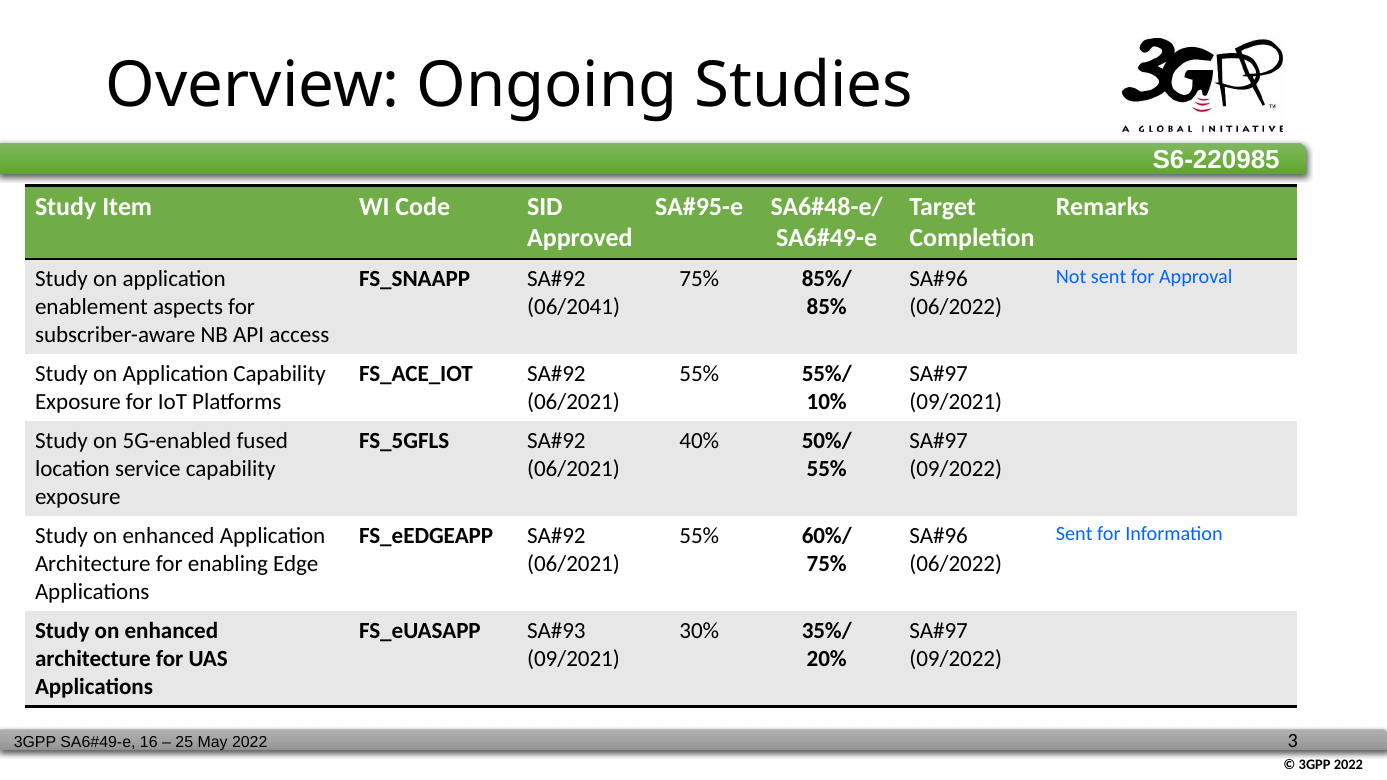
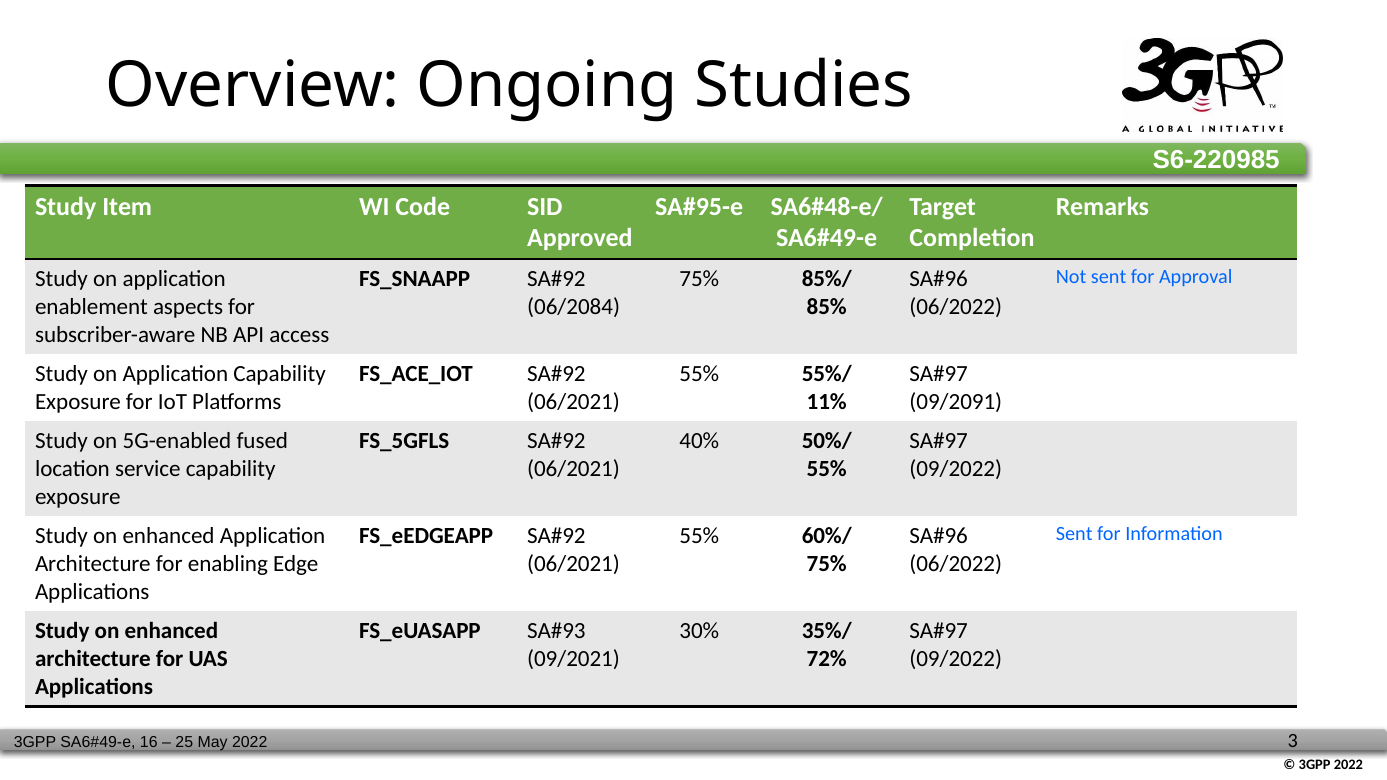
06/2041: 06/2041 -> 06/2084 (574, 307)
10%: 10% -> 11% (827, 402)
09/2021: 09/2021 -> 09/2091 (956, 402)
20%: 20% -> 72% (827, 659)
